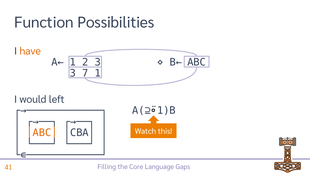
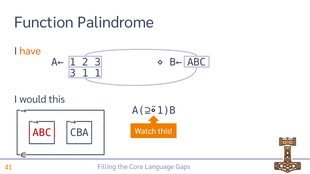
Possibilities: Possibilities -> Palindrome (116, 23)
3 7: 7 -> 1 (85, 73)
would left: left -> this (57, 100)
│ABC│ colour: orange -> red (42, 133)
